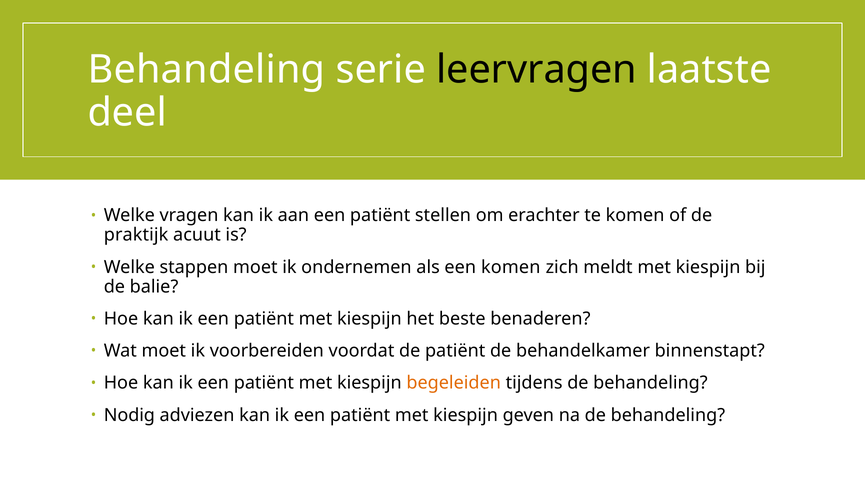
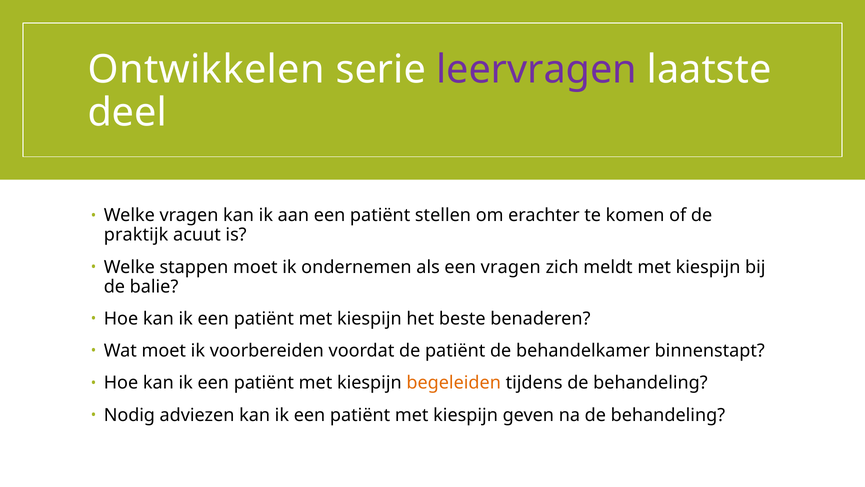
Behandeling: Behandeling -> Ontwikkelen (206, 70)
leervragen colour: black -> purple (537, 70)
een komen: komen -> vragen (511, 267)
